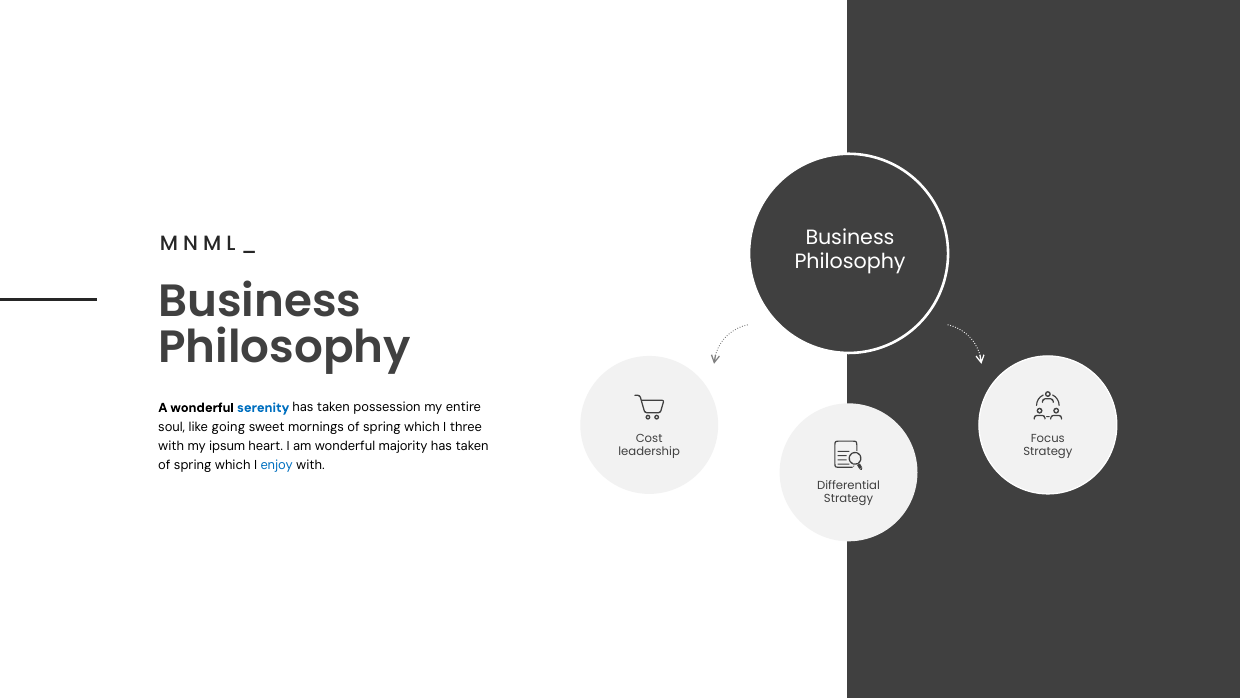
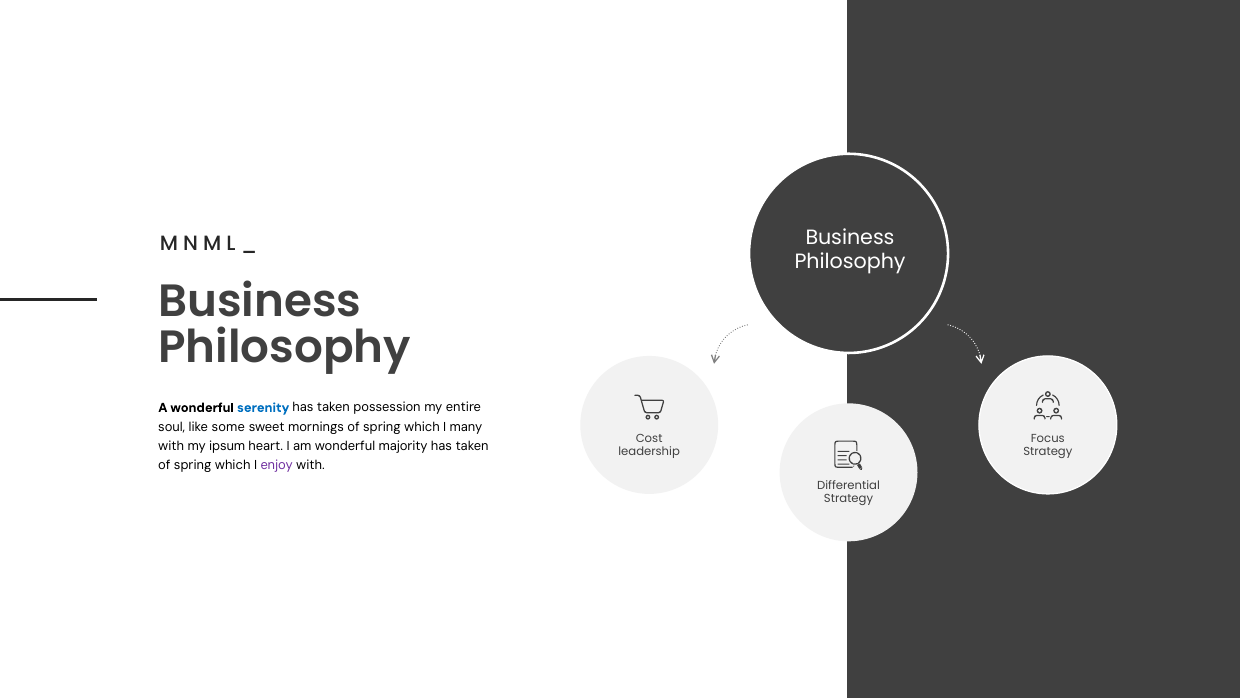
going: going -> some (228, 427)
three: three -> many (466, 427)
enjoy colour: blue -> purple (277, 465)
